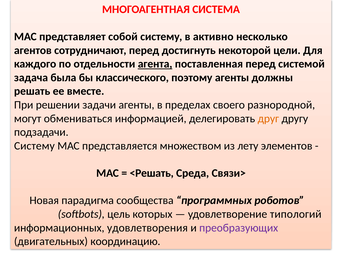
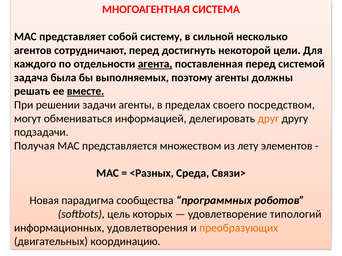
активно: активно -> сильной (213, 37)
классического: классического -> выполняемых (132, 78)
вместе underline: none -> present (86, 91)
разнородной: разнородной -> посредством (281, 105)
Систему: Систему -> Получая (34, 146)
<Решать: <Решать -> <Разных (152, 173)
преобразующих colour: purple -> orange (239, 228)
